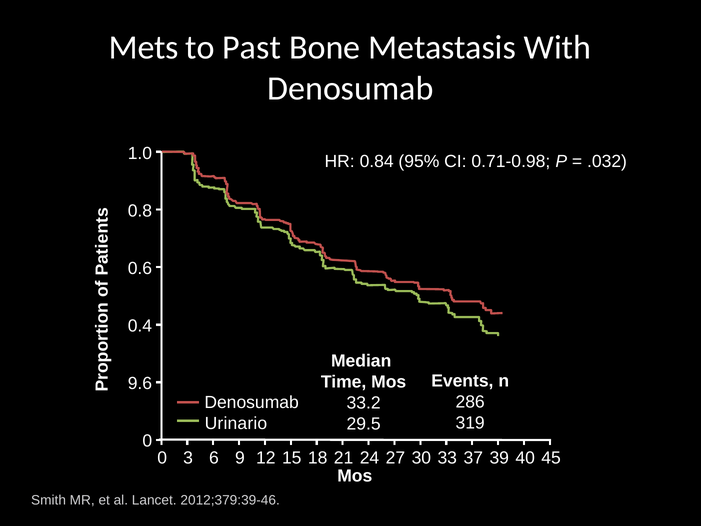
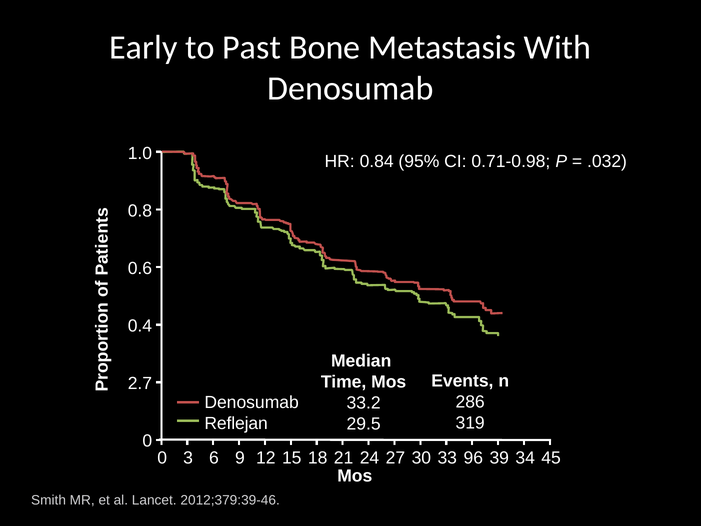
Mets: Mets -> Early (143, 47)
9.6: 9.6 -> 2.7 (140, 383)
Urinario: Urinario -> Reflejan (236, 423)
37: 37 -> 96 (473, 458)
40: 40 -> 34 (525, 458)
